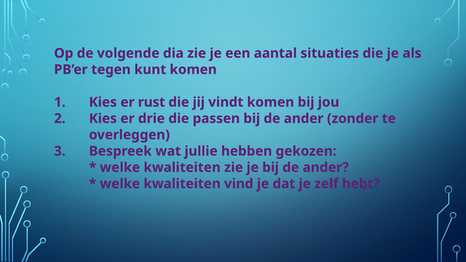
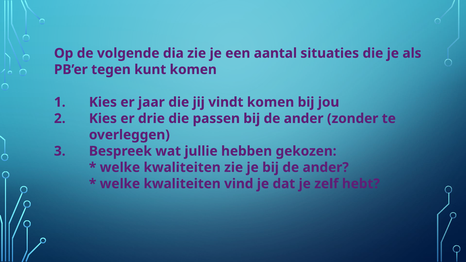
rust: rust -> jaar (151, 102)
